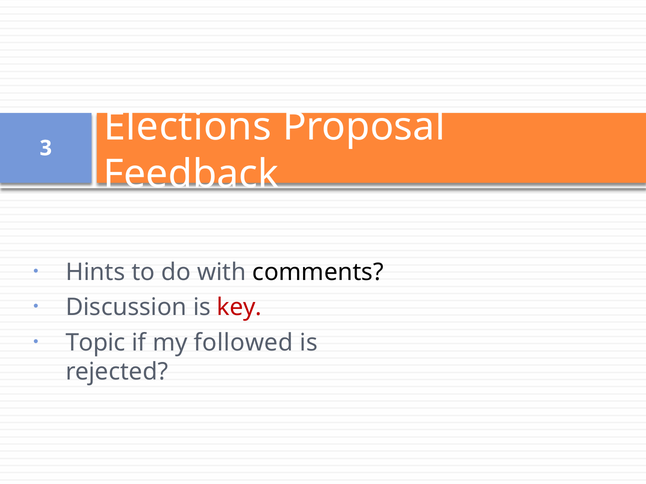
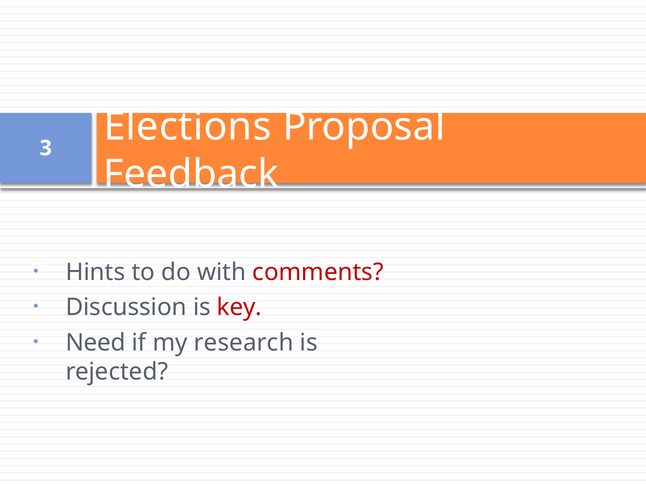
comments colour: black -> red (318, 272)
Topic: Topic -> Need (96, 343)
followed: followed -> research (244, 343)
